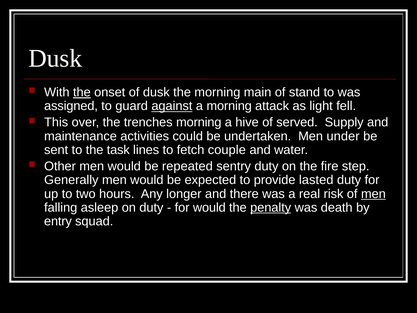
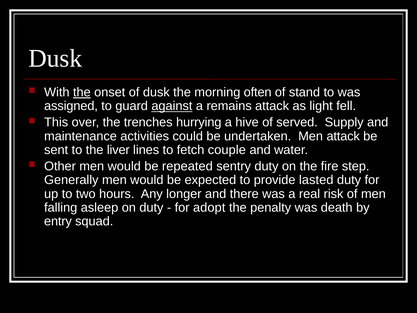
main: main -> often (258, 92)
a morning: morning -> remains (229, 106)
trenches morning: morning -> hurrying (199, 122)
Men under: under -> attack (343, 136)
task: task -> liver (118, 150)
men underline: present -> none (373, 194)
for would: would -> adopt (209, 207)
penalty underline: present -> none (271, 207)
